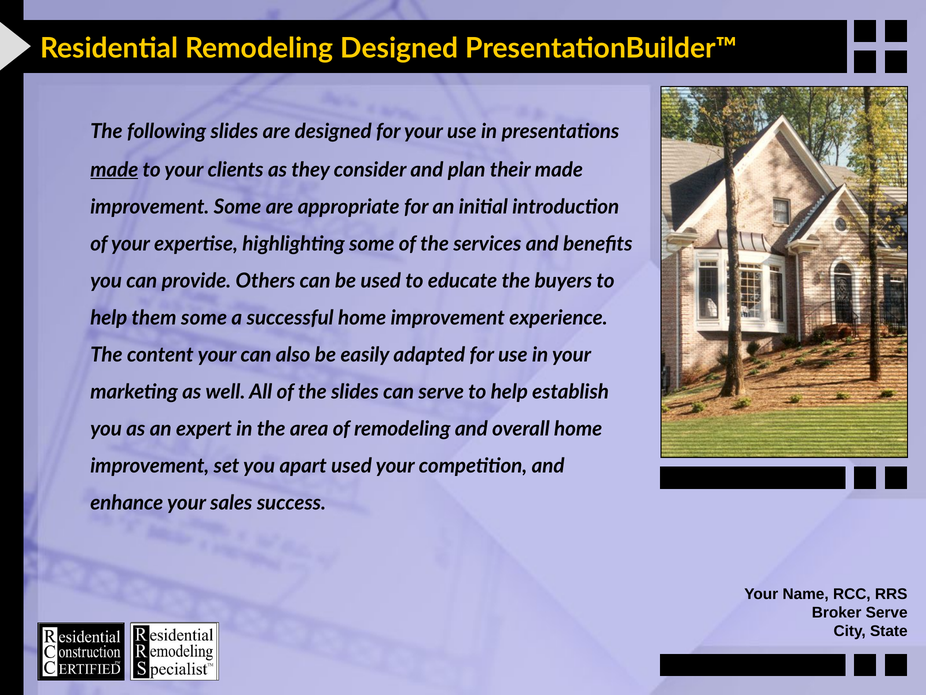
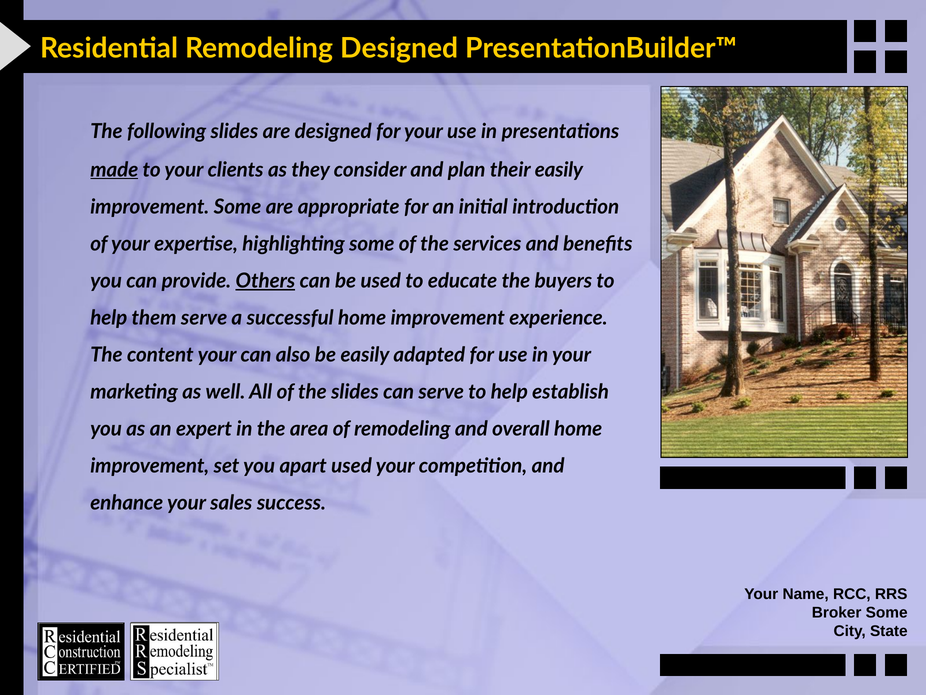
their made: made -> easily (559, 170)
Others underline: none -> present (265, 281)
them some: some -> serve (204, 318)
Broker Serve: Serve -> Some (887, 612)
